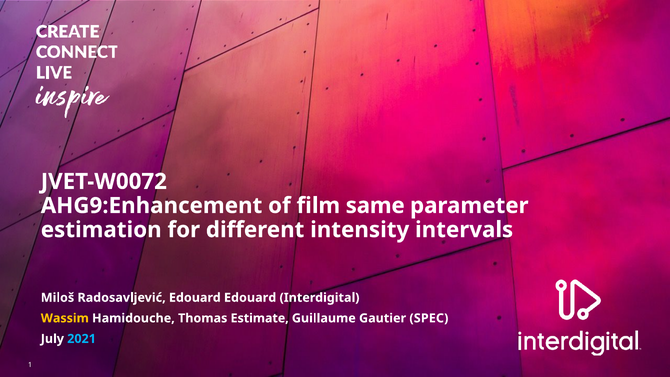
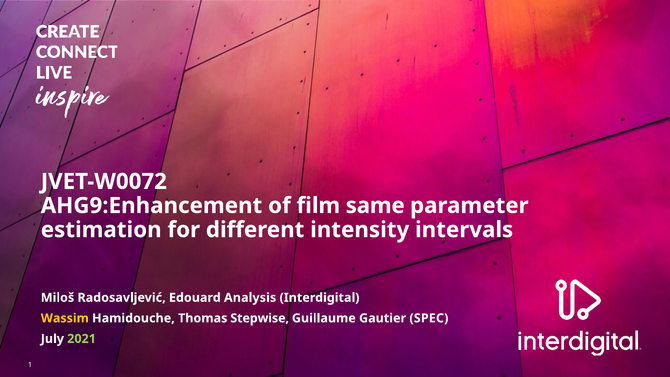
Edouard Edouard: Edouard -> Analysis (250, 298)
Estimate: Estimate -> Stepwise (260, 318)
2021 colour: light blue -> light green (82, 339)
